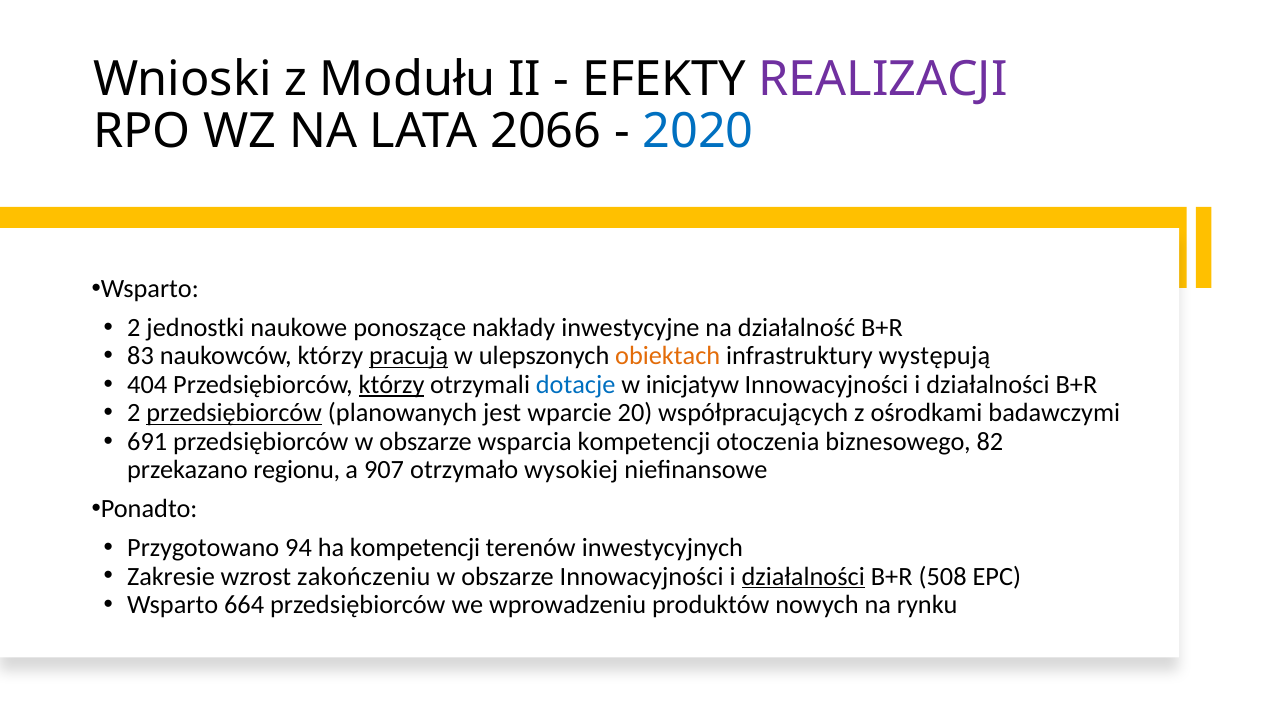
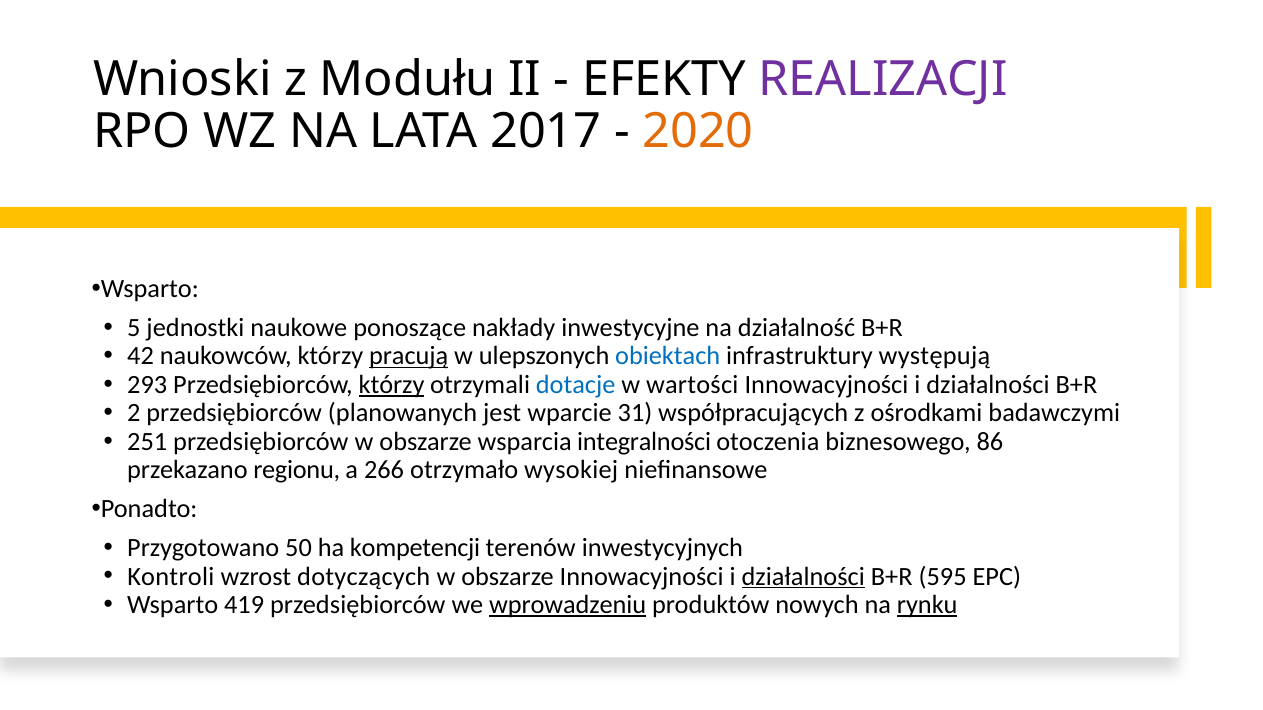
2066: 2066 -> 2017 (546, 132)
2020 colour: blue -> orange (698, 132)
2: 2 -> 5 (134, 328)
83: 83 -> 42 (141, 356)
obiektach colour: orange -> blue (668, 356)
404: 404 -> 293 (147, 385)
inicjatyw: inicjatyw -> wartości (692, 385)
przedsiębiorców underline: present -> none (234, 413)
20: 20 -> 31 (635, 413)
691: 691 -> 251 (147, 442)
wsparcia kompetencji: kompetencji -> integralności (644, 442)
82: 82 -> 86 (990, 442)
907: 907 -> 266 (384, 470)
94: 94 -> 50 (298, 548)
Zakresie: Zakresie -> Kontroli (171, 577)
zakończeniu: zakończeniu -> dotyczących (364, 577)
508: 508 -> 595 (943, 577)
664: 664 -> 419 (244, 605)
wprowadzeniu underline: none -> present (568, 605)
rynku underline: none -> present (927, 605)
